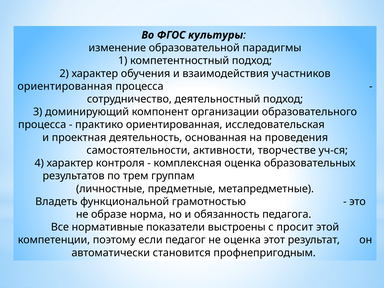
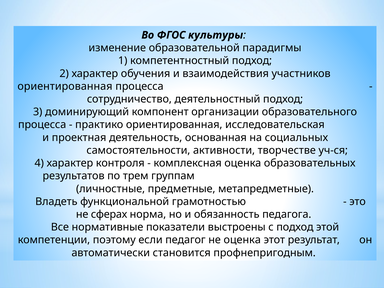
проведения: проведения -> социальных (296, 138)
образе: образе -> сферах (109, 214)
с просит: просит -> подход (295, 227)
